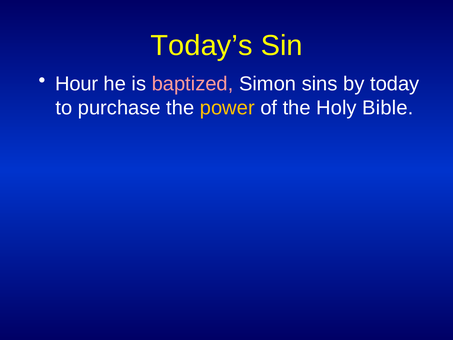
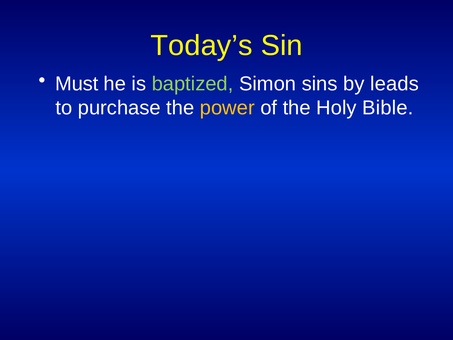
Hour: Hour -> Must (77, 84)
baptized colour: pink -> light green (193, 84)
today: today -> leads (395, 84)
